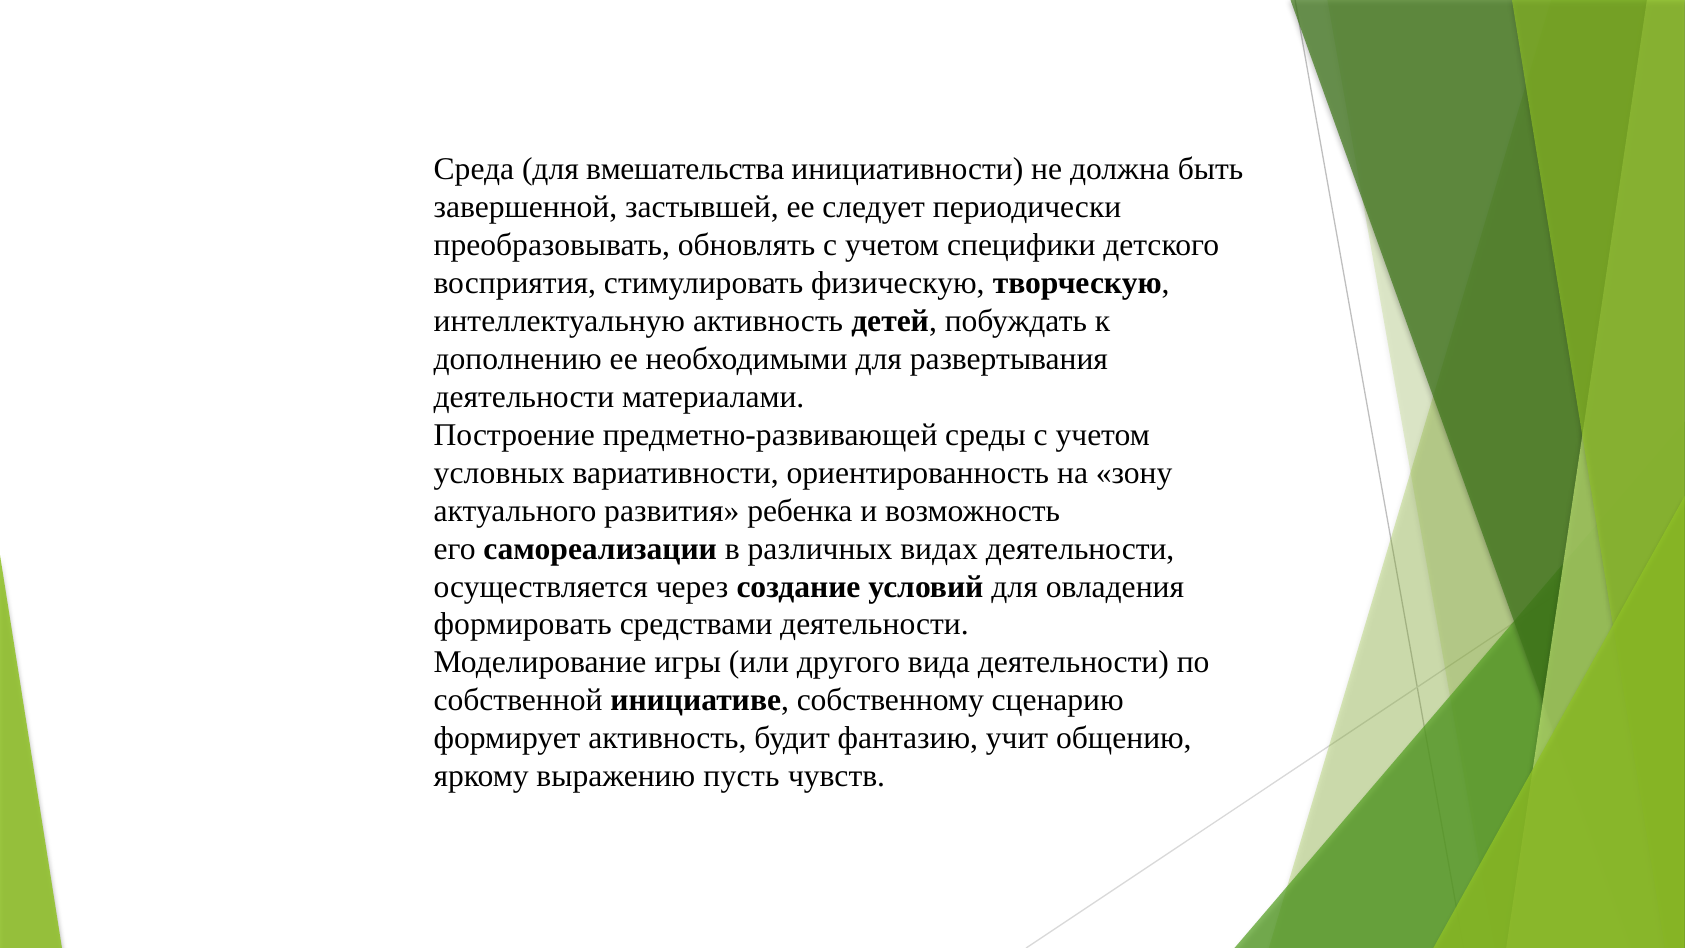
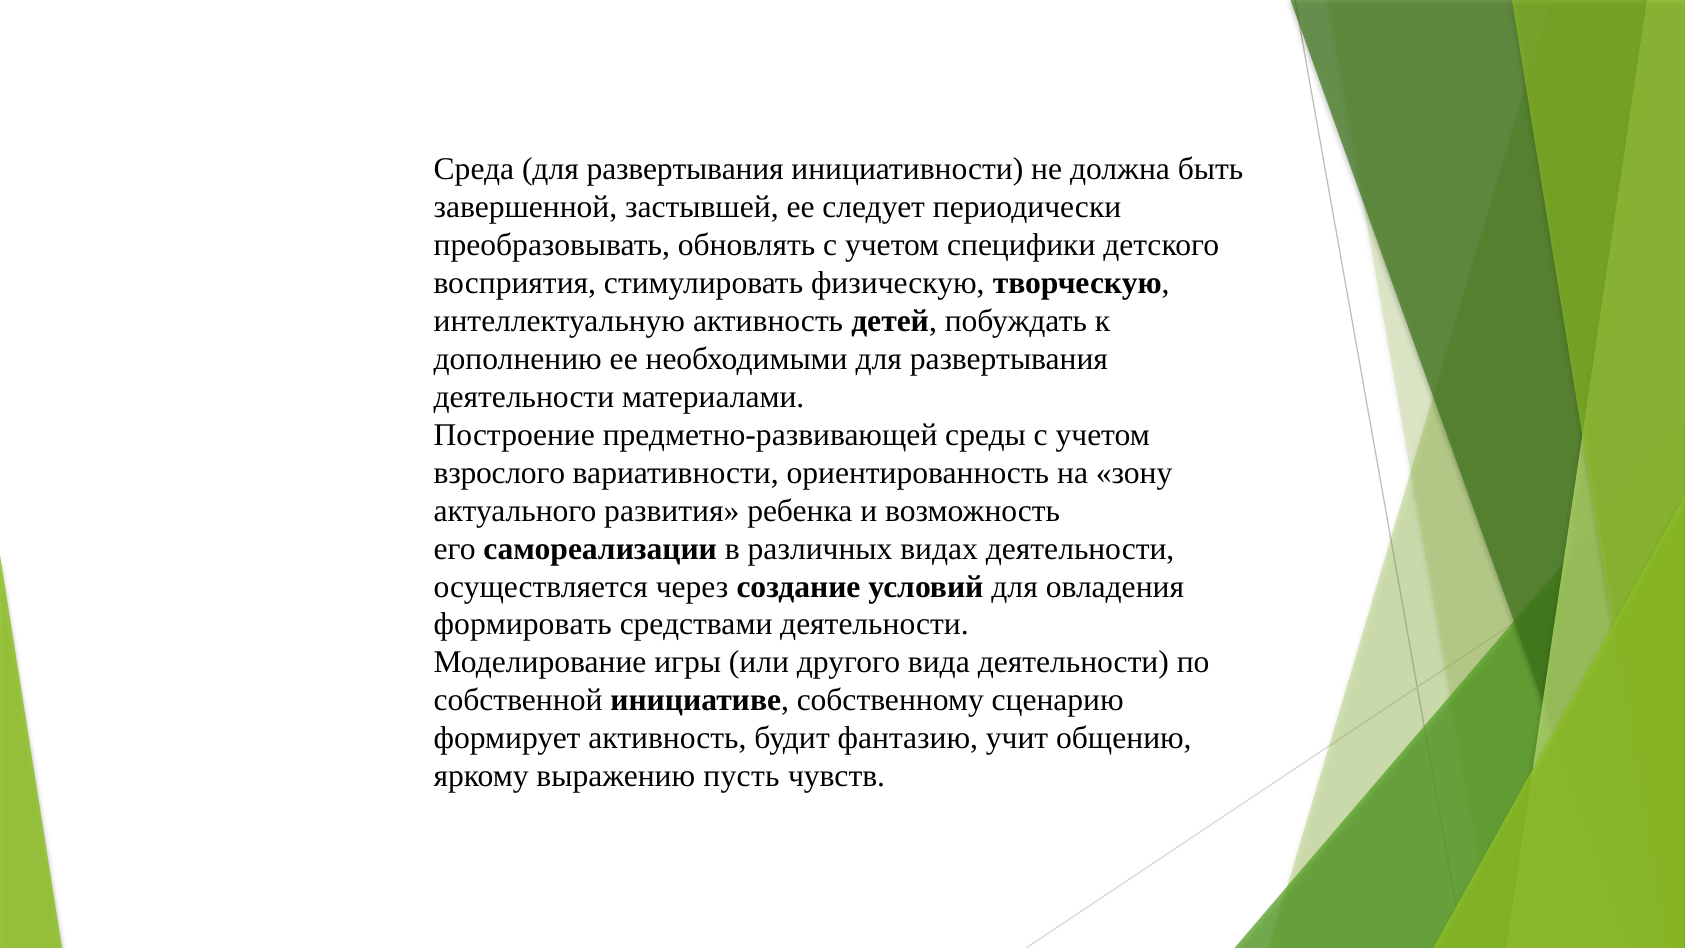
Среда для вмешательства: вмешательства -> развертывания (685, 169)
условных: условных -> взрослого (499, 473)
